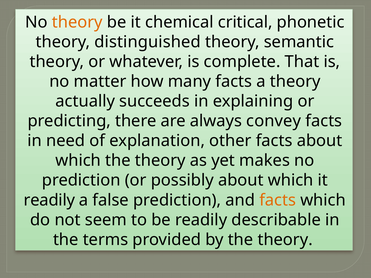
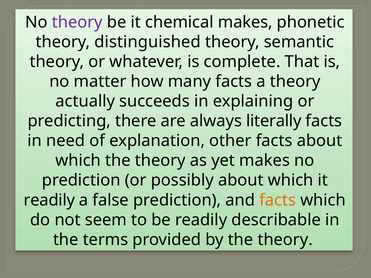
theory colour: orange -> purple (77, 22)
chemical critical: critical -> makes (245, 22)
convey: convey -> literally (274, 121)
